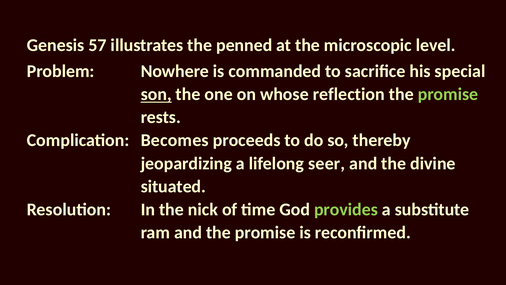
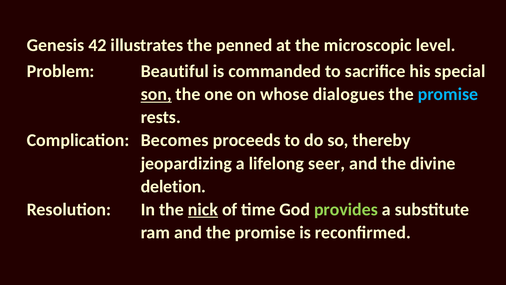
57: 57 -> 42 (98, 45)
Nowhere: Nowhere -> Beautiful (175, 71)
reflection: reflection -> dialogues (349, 94)
promise colour: light green -> light blue (448, 94)
situated: situated -> deletion (173, 186)
nick underline: none -> present (203, 209)
